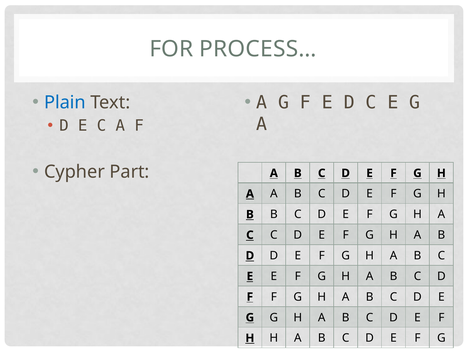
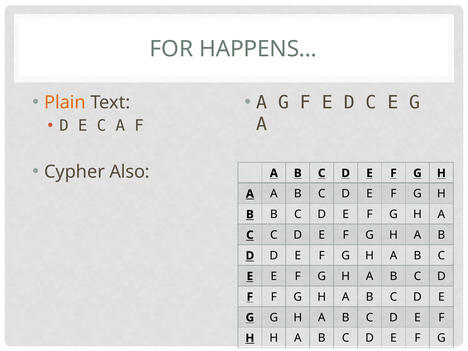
PROCESS…: PROCESS… -> HAPPENS… (258, 49)
Plain colour: blue -> orange (65, 103)
Part: Part -> Also (130, 172)
